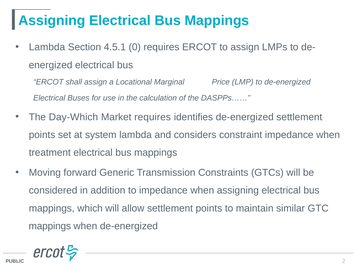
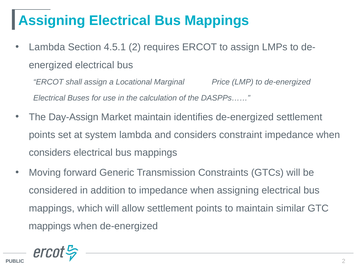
4.5.1 0: 0 -> 2 (135, 47)
Day-Which: Day-Which -> Day-Assign (74, 117)
Market requires: requires -> maintain (153, 117)
treatment: treatment -> considers (50, 153)
